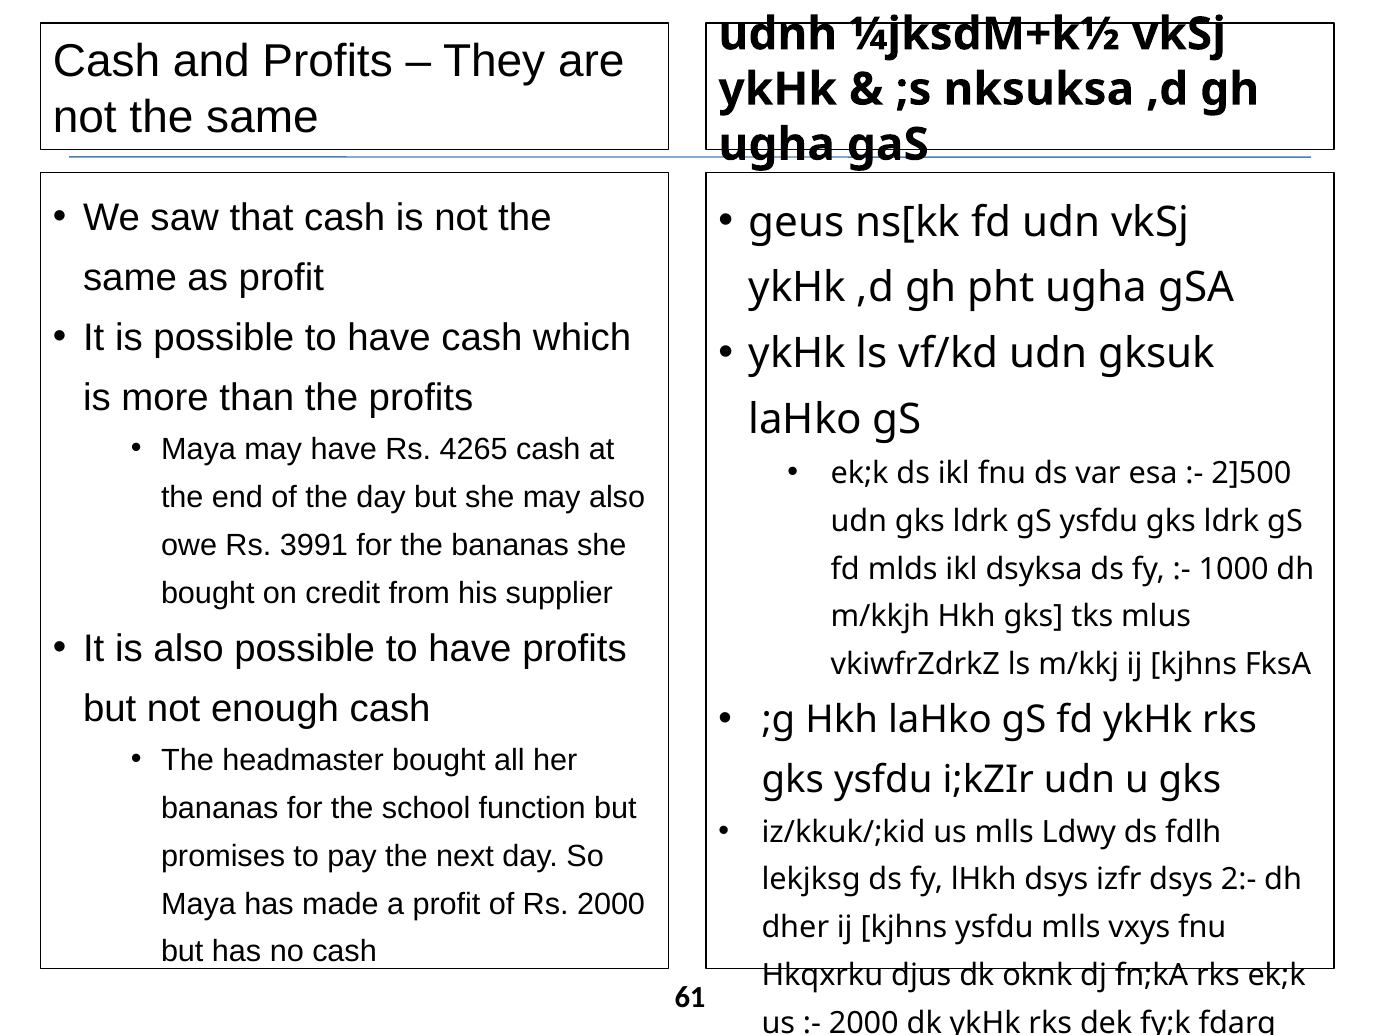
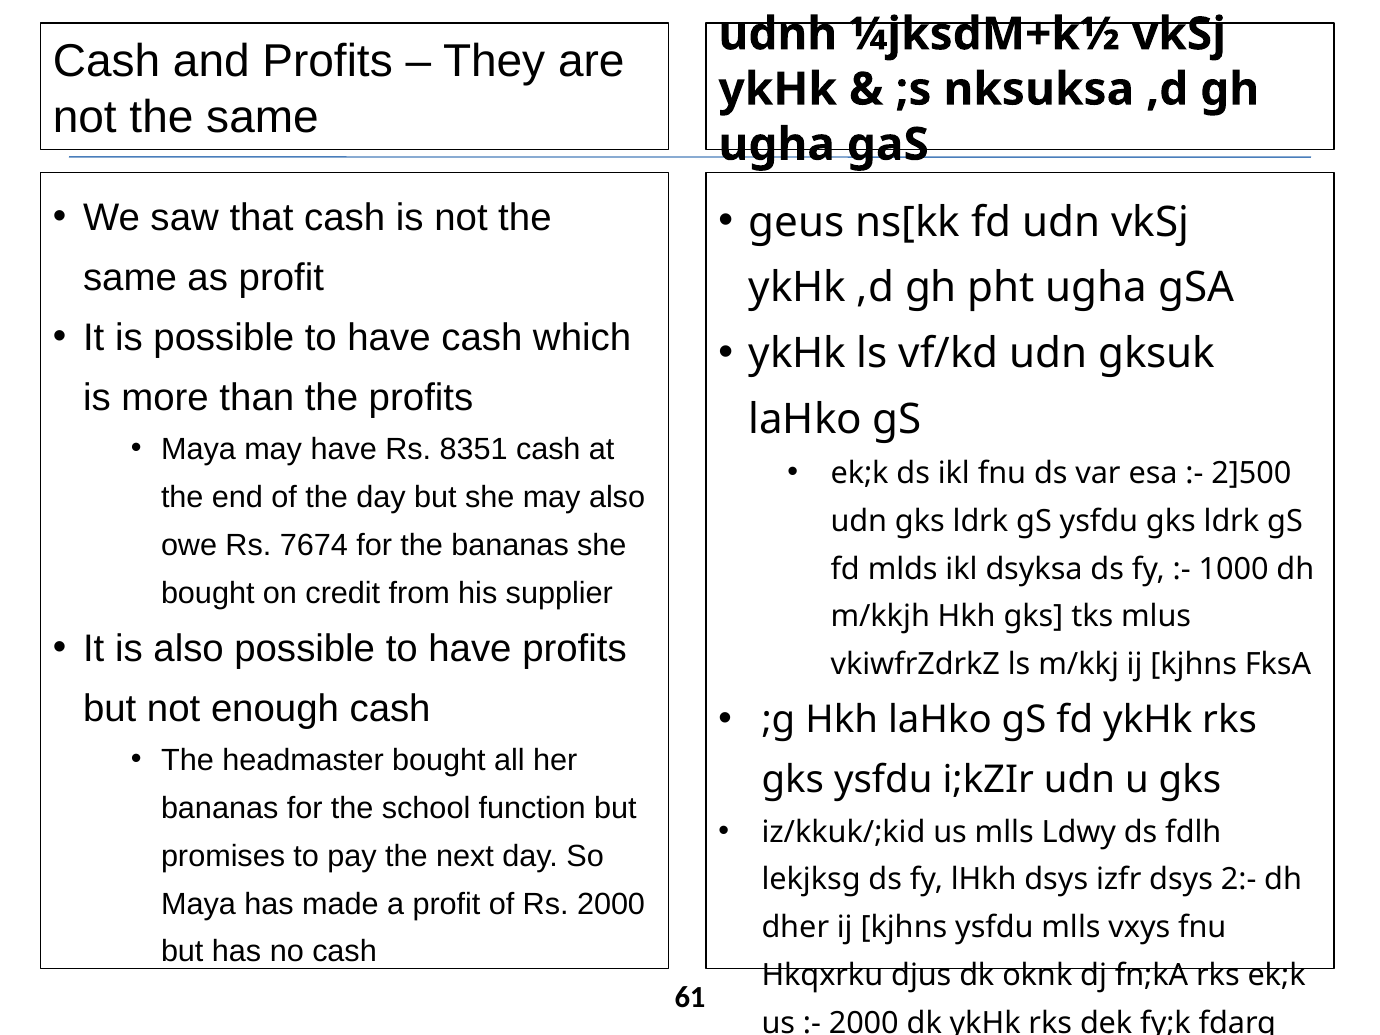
4265: 4265 -> 8351 (474, 450)
3991: 3991 -> 7674 (314, 545)
